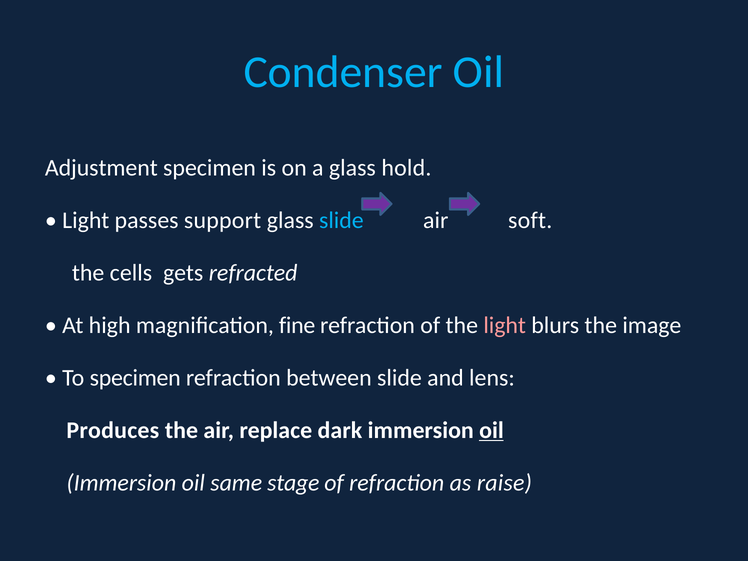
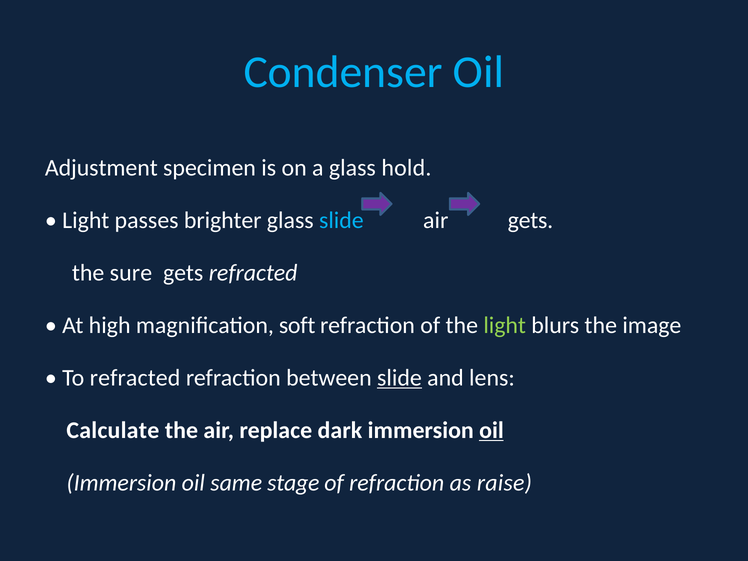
support: support -> brighter (223, 220)
air soft: soft -> gets (530, 220)
cells: cells -> sure (131, 273)
fine: fine -> soft (297, 325)
light colour: pink -> light green (505, 325)
To specimen: specimen -> refracted (135, 378)
slide underline: none -> present (399, 378)
Produces: Produces -> Calculate (113, 430)
